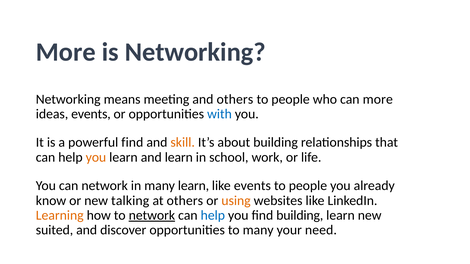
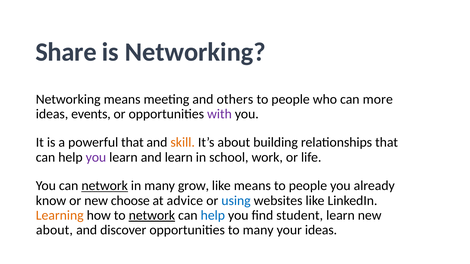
More: More -> Share (66, 52)
with colour: blue -> purple (219, 114)
powerful find: find -> that (132, 143)
you colour: orange -> purple (96, 157)
network underline: none -> present (105, 186)
many learn: learn -> grow (193, 186)
like events: events -> means (252, 186)
talking: talking -> choose (130, 201)
at others: others -> advice (185, 201)
using colour: orange -> blue (236, 201)
find building: building -> student (300, 216)
suited: suited -> about (54, 230)
your need: need -> ideas (321, 230)
